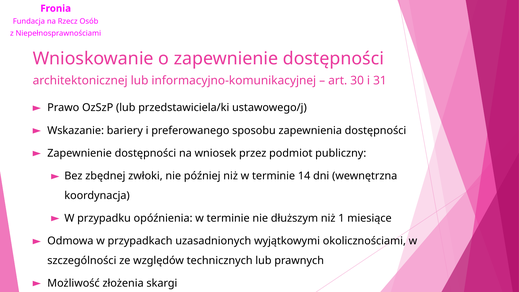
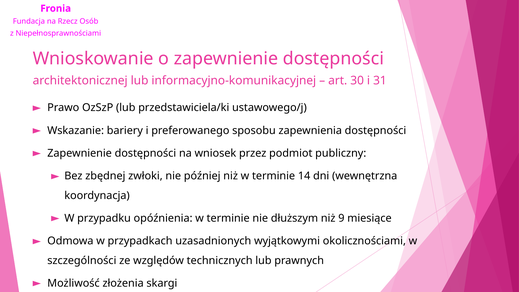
1: 1 -> 9 (341, 218)
